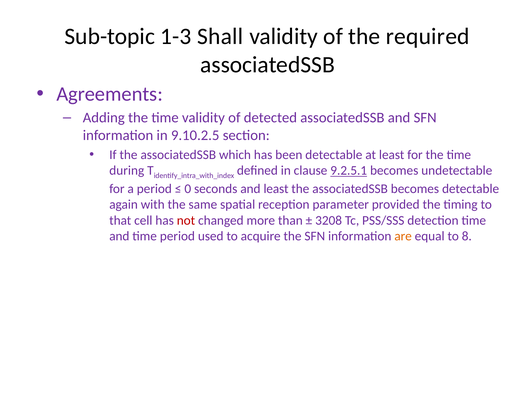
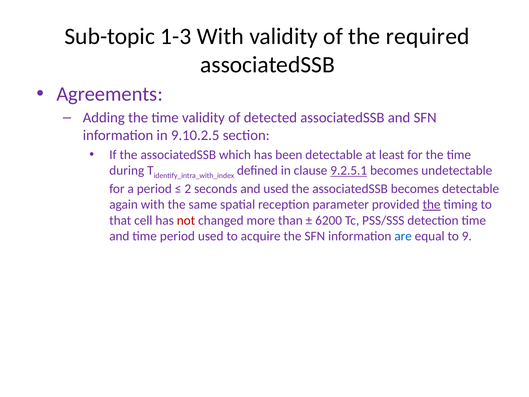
1-3 Shall: Shall -> With (220, 36)
0: 0 -> 2 (188, 189)
and least: least -> used (276, 189)
the underline: none -> present (432, 204)
3208: 3208 -> 6200 (329, 220)
are colour: orange -> blue (403, 236)
8: 8 -> 9 (467, 236)
